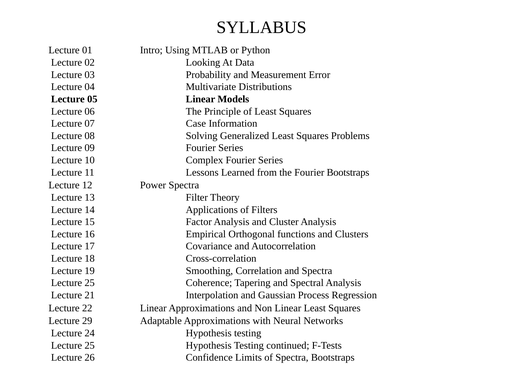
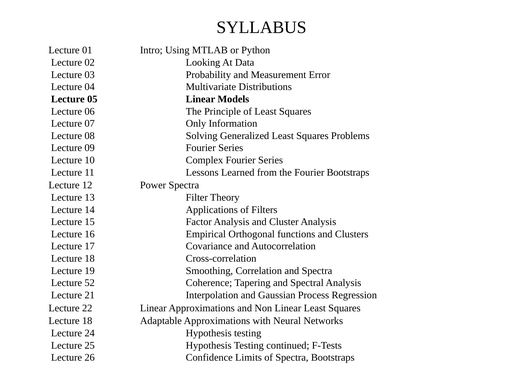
Case: Case -> Only (196, 124)
25: 25 -> 52 (90, 283)
29: 29 -> 18 (87, 321)
